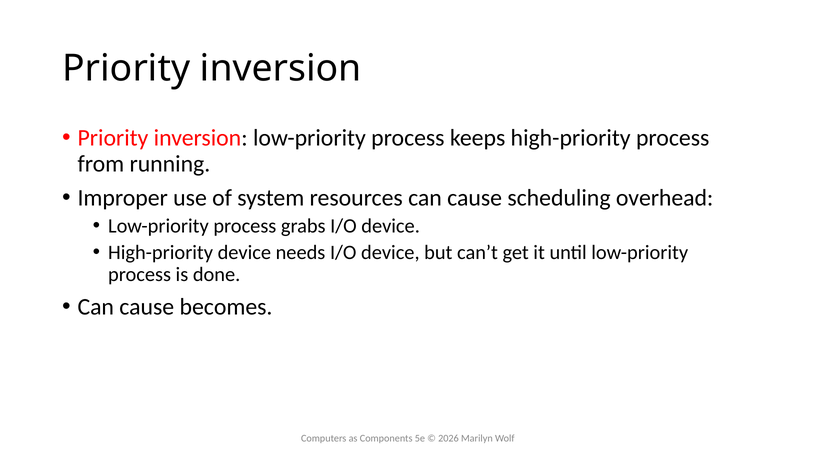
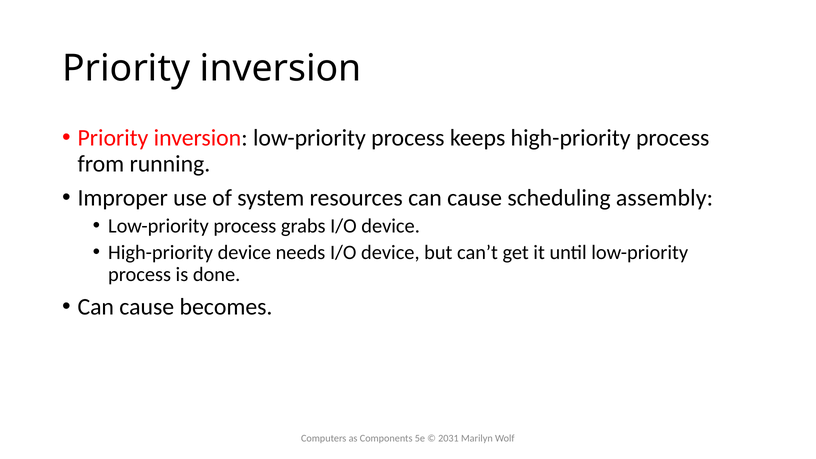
overhead: overhead -> assembly (664, 198)
2026: 2026 -> 2031 (448, 438)
